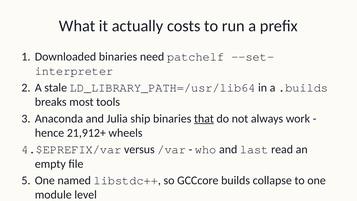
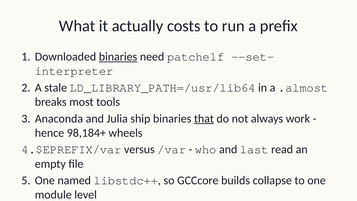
binaries underline: none -> present (118, 57)
.builds: .builds -> .almost (303, 88)
21,912+: 21,912+ -> 98,184+ (86, 133)
